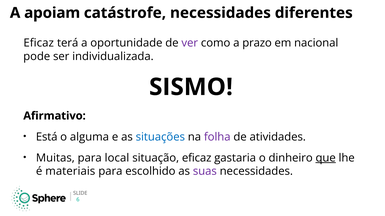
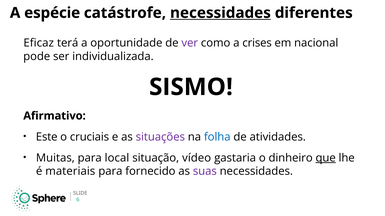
apoiam: apoiam -> espécie (52, 13)
necessidades underline: none -> present (220, 13)
prazo: prazo -> crises (257, 43)
Está: Está -> Este (47, 137)
alguma: alguma -> cruciais (89, 137)
situações colour: blue -> purple (160, 137)
folha colour: purple -> blue (217, 137)
situação eficaz: eficaz -> vídeo (197, 158)
escolhido: escolhido -> fornecido (150, 172)
